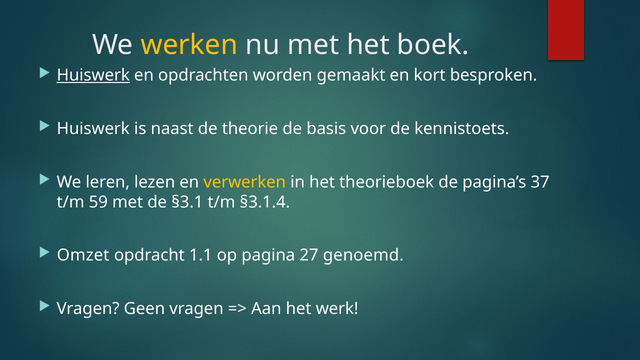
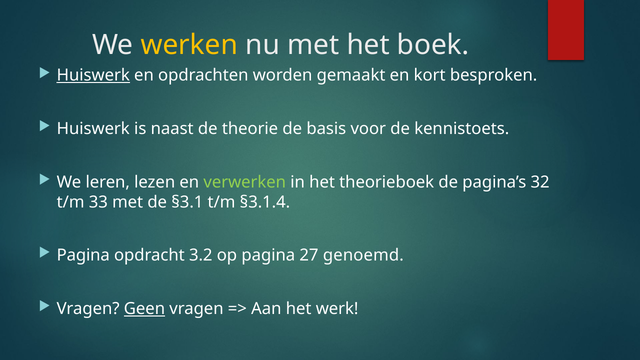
verwerken colour: yellow -> light green (245, 182)
37: 37 -> 32 (540, 182)
59: 59 -> 33 (98, 202)
Omzet: Omzet -> Pagina (83, 255)
1.1: 1.1 -> 3.2 (201, 255)
Geen underline: none -> present (144, 309)
